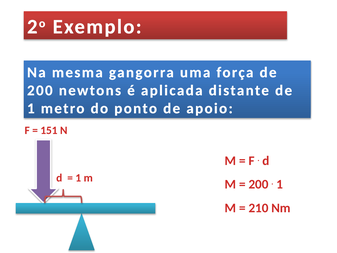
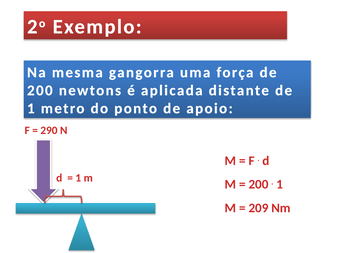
151: 151 -> 290 (49, 130)
210: 210 -> 209 (258, 208)
